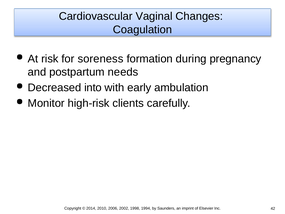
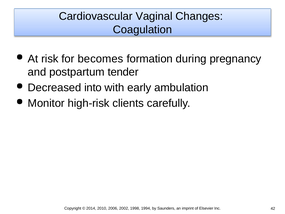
soreness: soreness -> becomes (100, 59)
needs: needs -> tender (123, 72)
